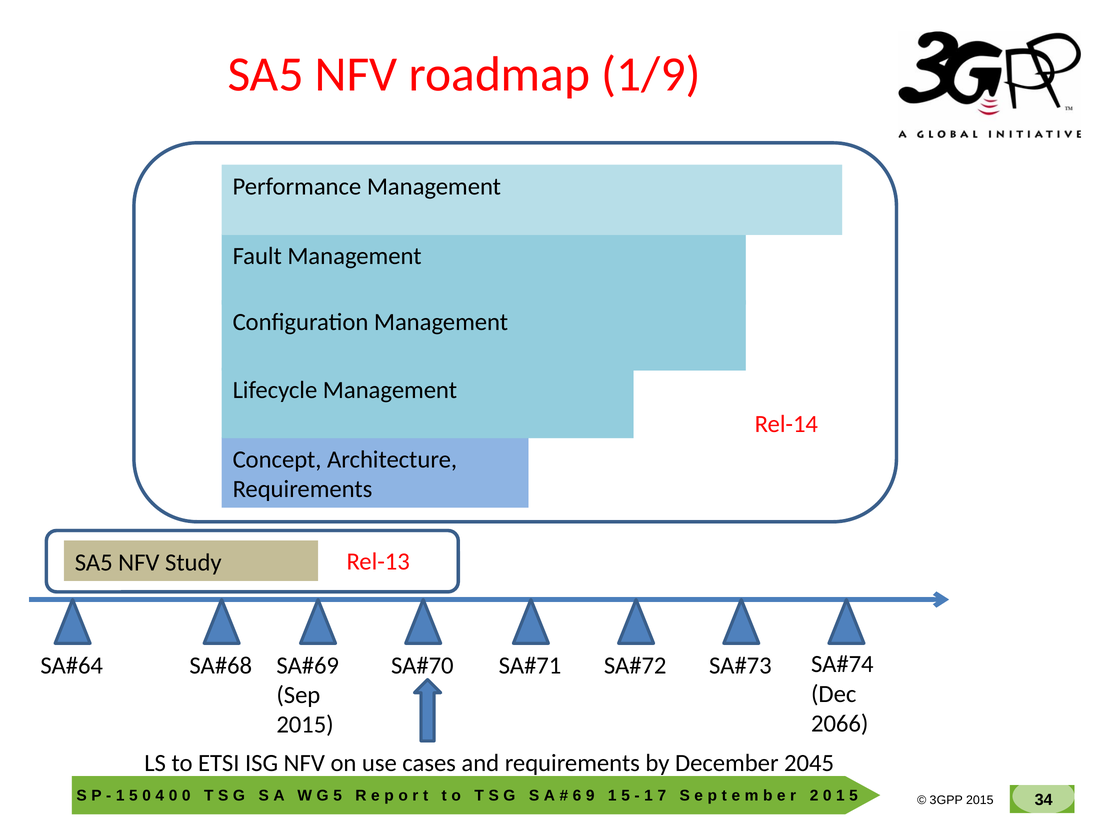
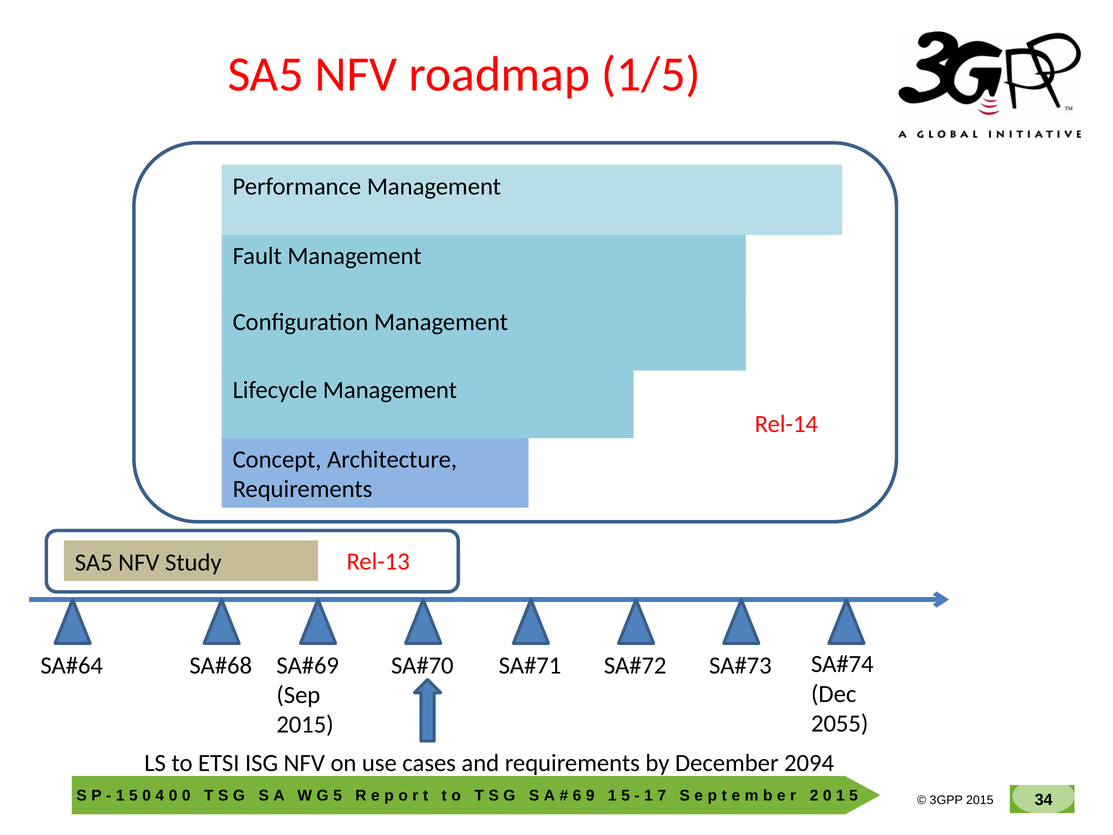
1/9: 1/9 -> 1/5 (651, 74)
2066: 2066 -> 2055 (840, 723)
2045: 2045 -> 2094 (809, 763)
